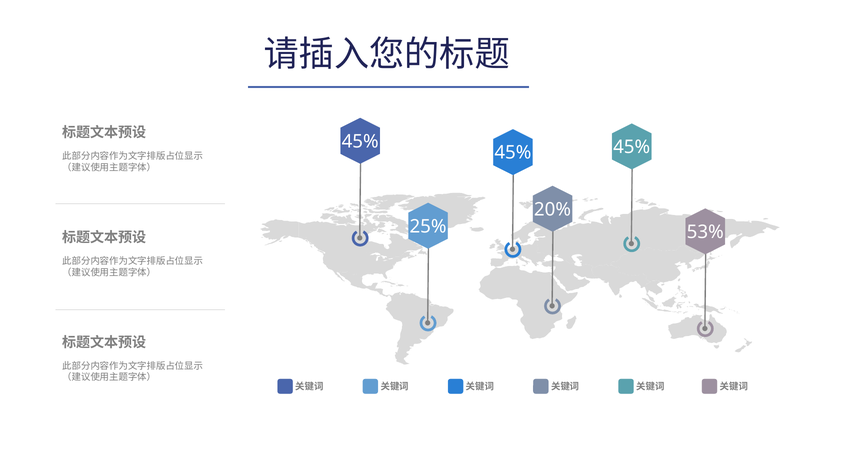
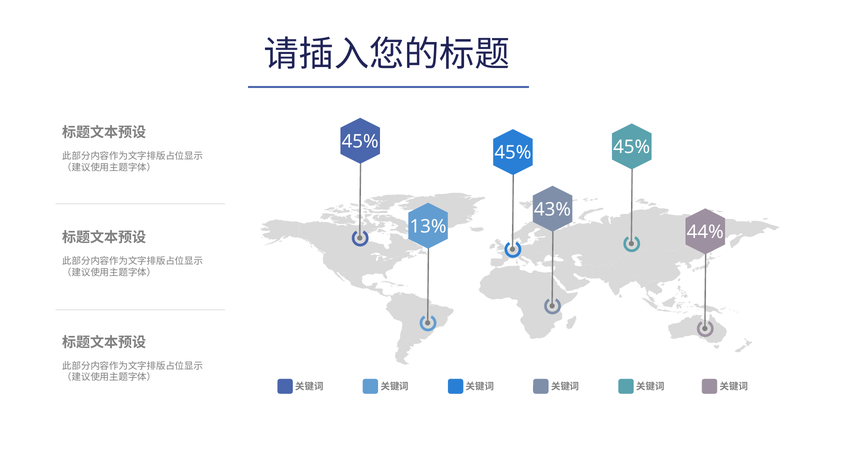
20%: 20% -> 43% (552, 209)
25%: 25% -> 13% (428, 226)
53%: 53% -> 44% (705, 232)
